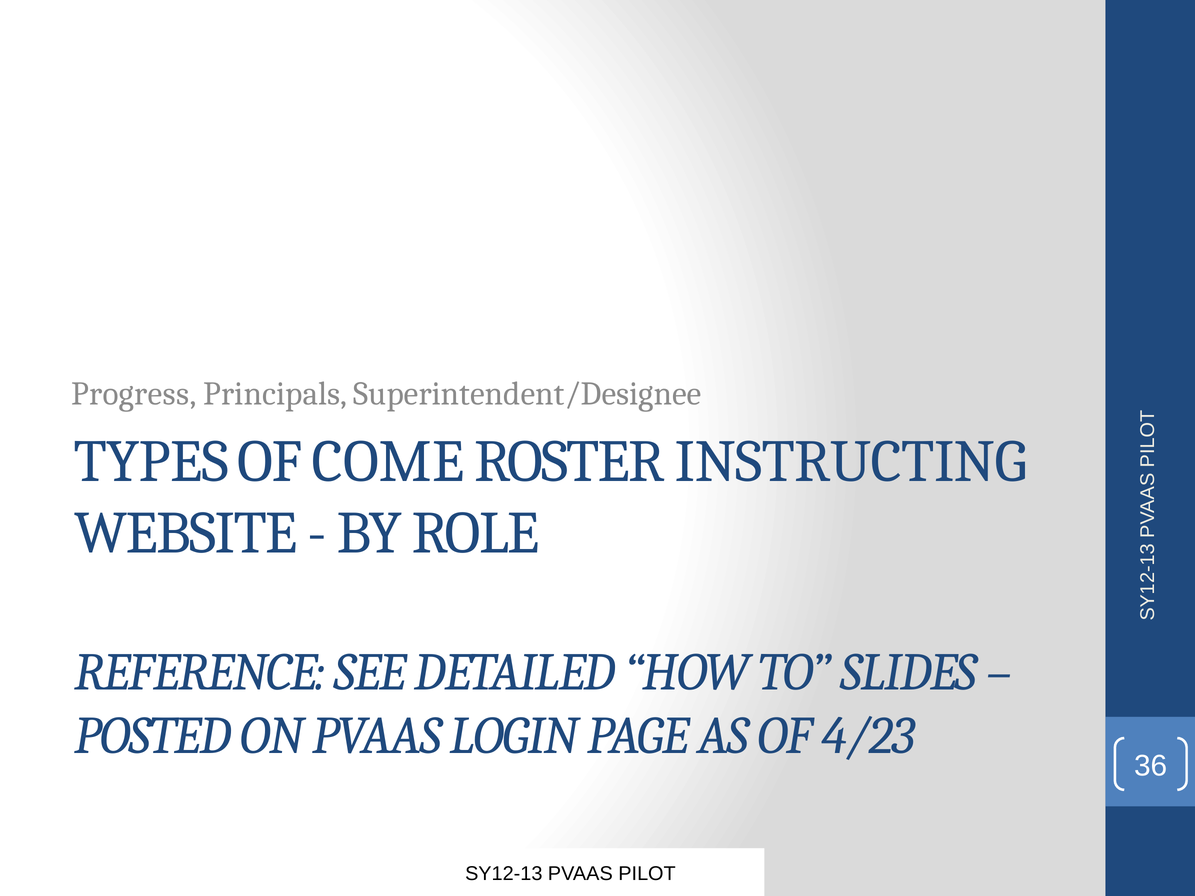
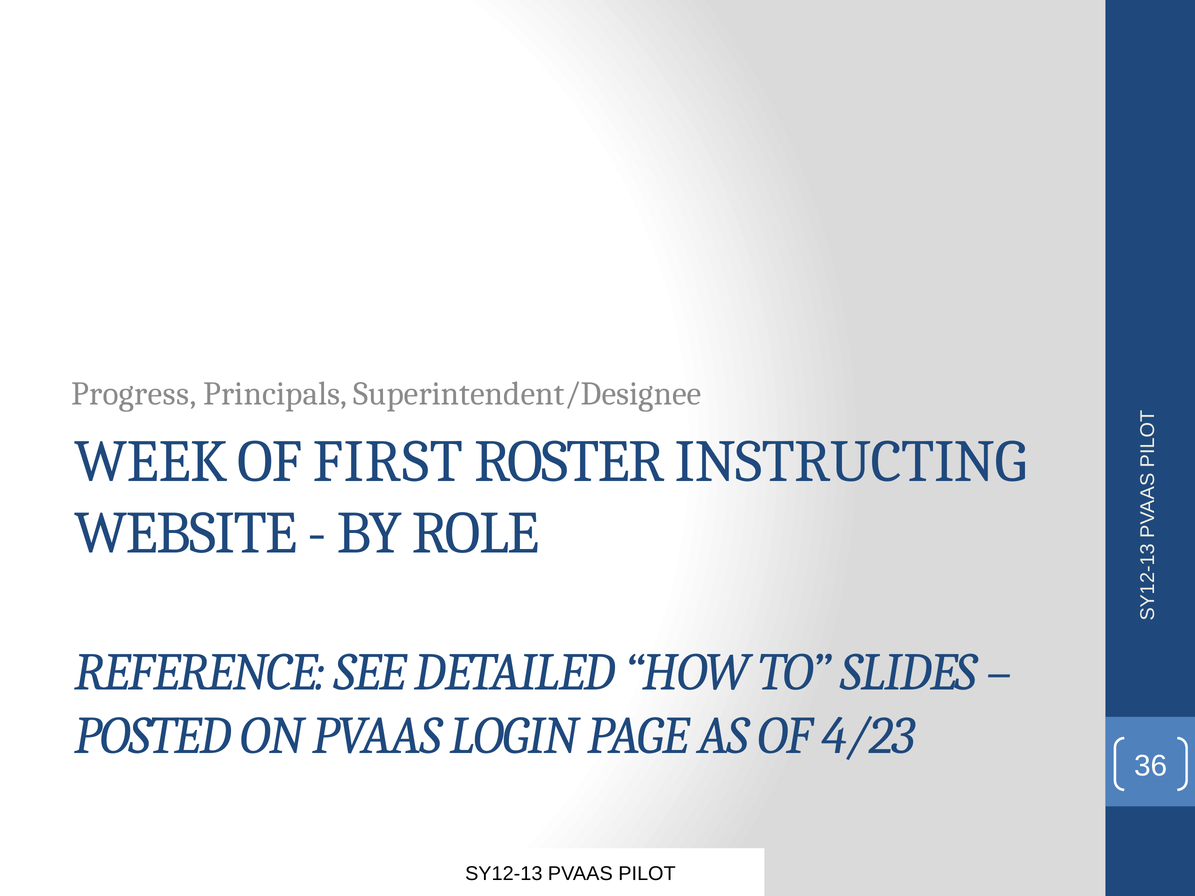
TYPES: TYPES -> WEEK (151, 462)
COME: COME -> FIRST (388, 462)
